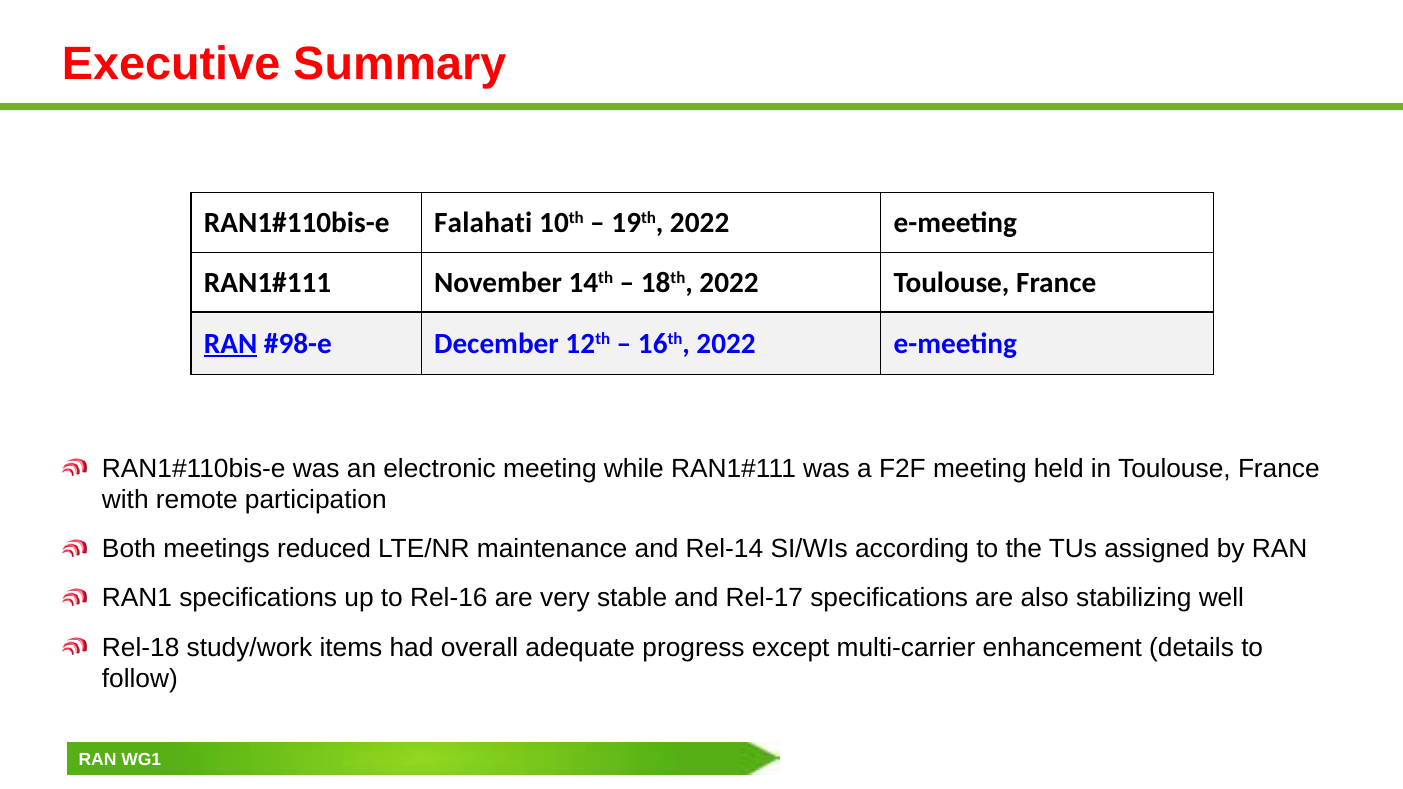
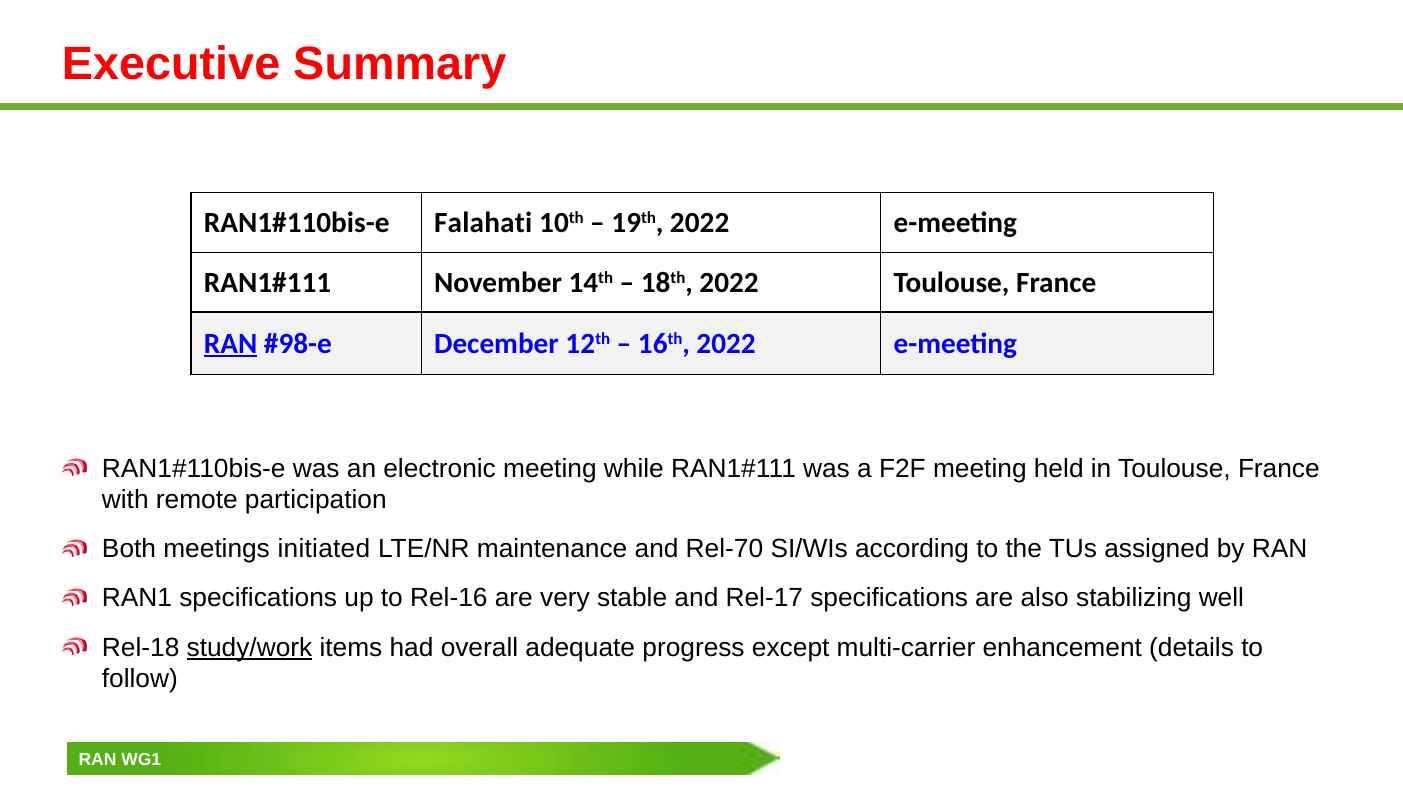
reduced: reduced -> initiated (324, 549)
Rel-14: Rel-14 -> Rel-70 (724, 549)
study/work underline: none -> present (249, 648)
